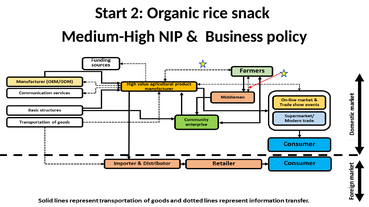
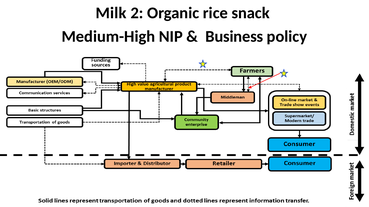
Start: Start -> Milk (111, 13)
